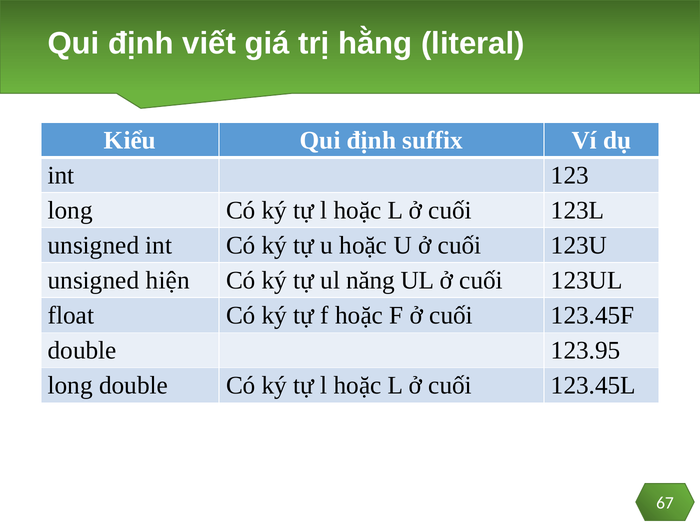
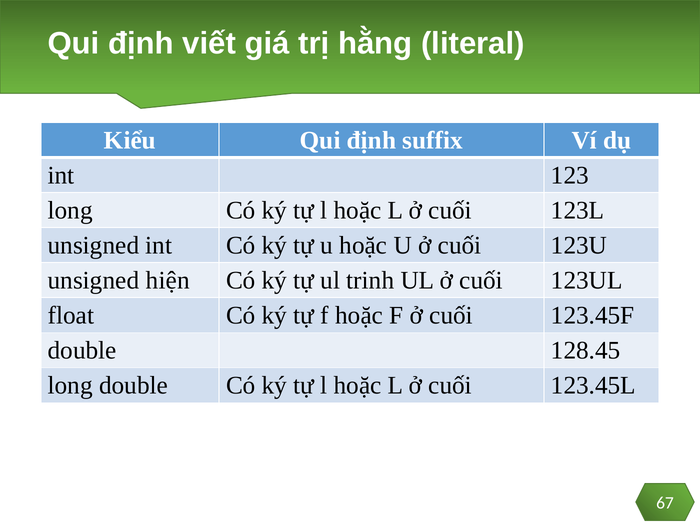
năng: năng -> trinh (370, 280)
123.95: 123.95 -> 128.45 (586, 350)
